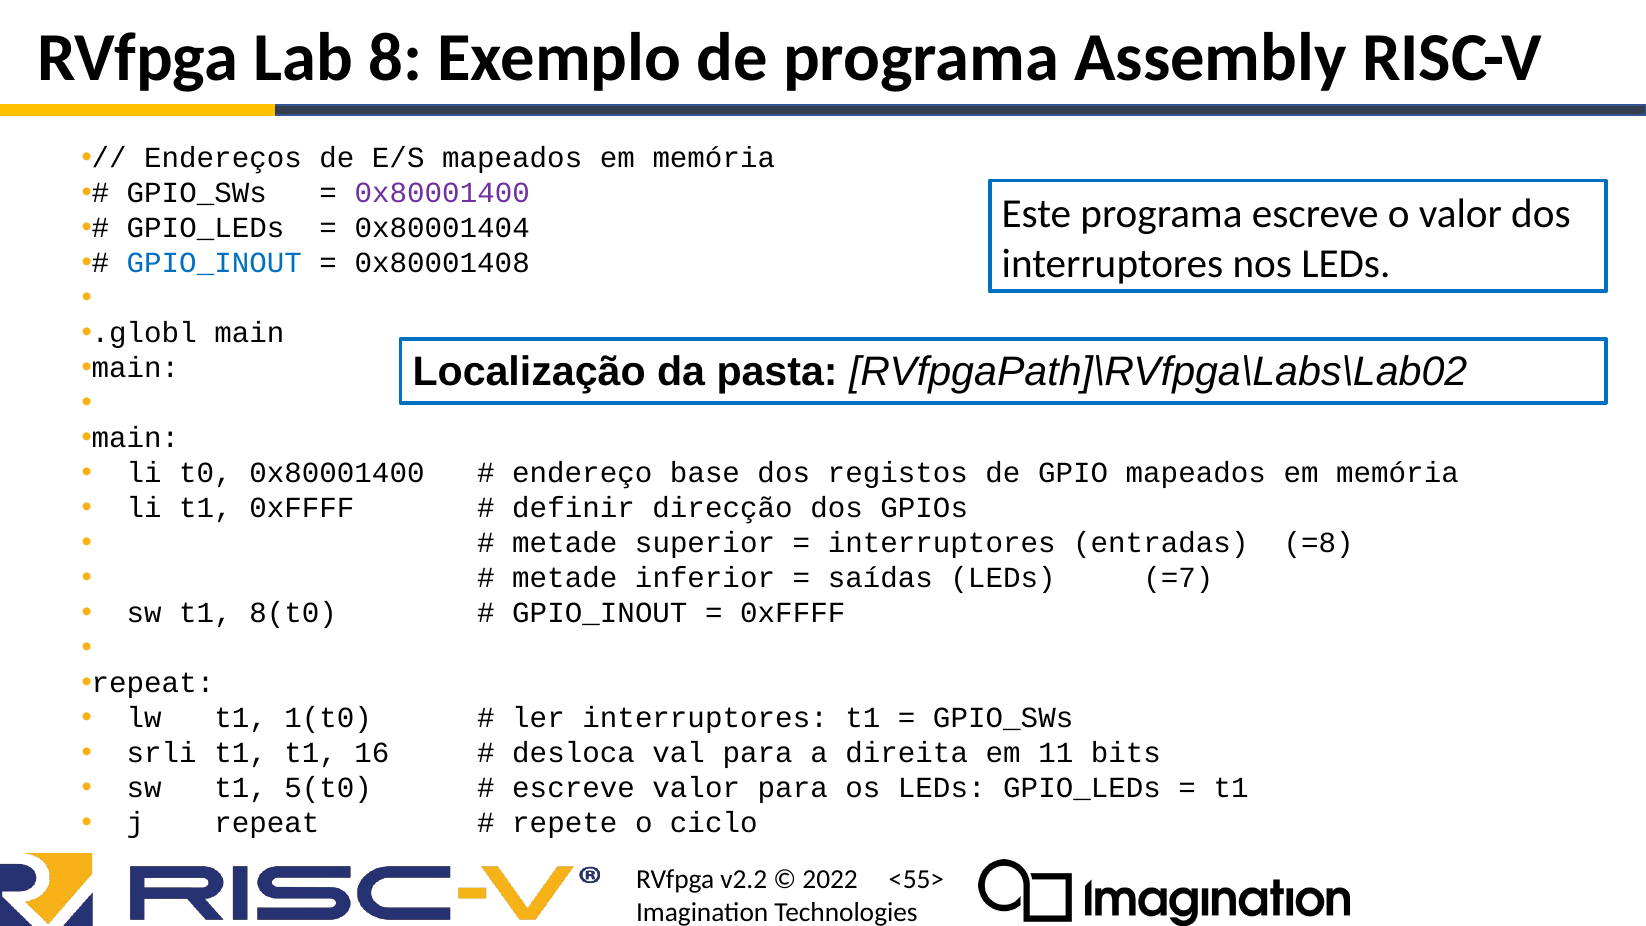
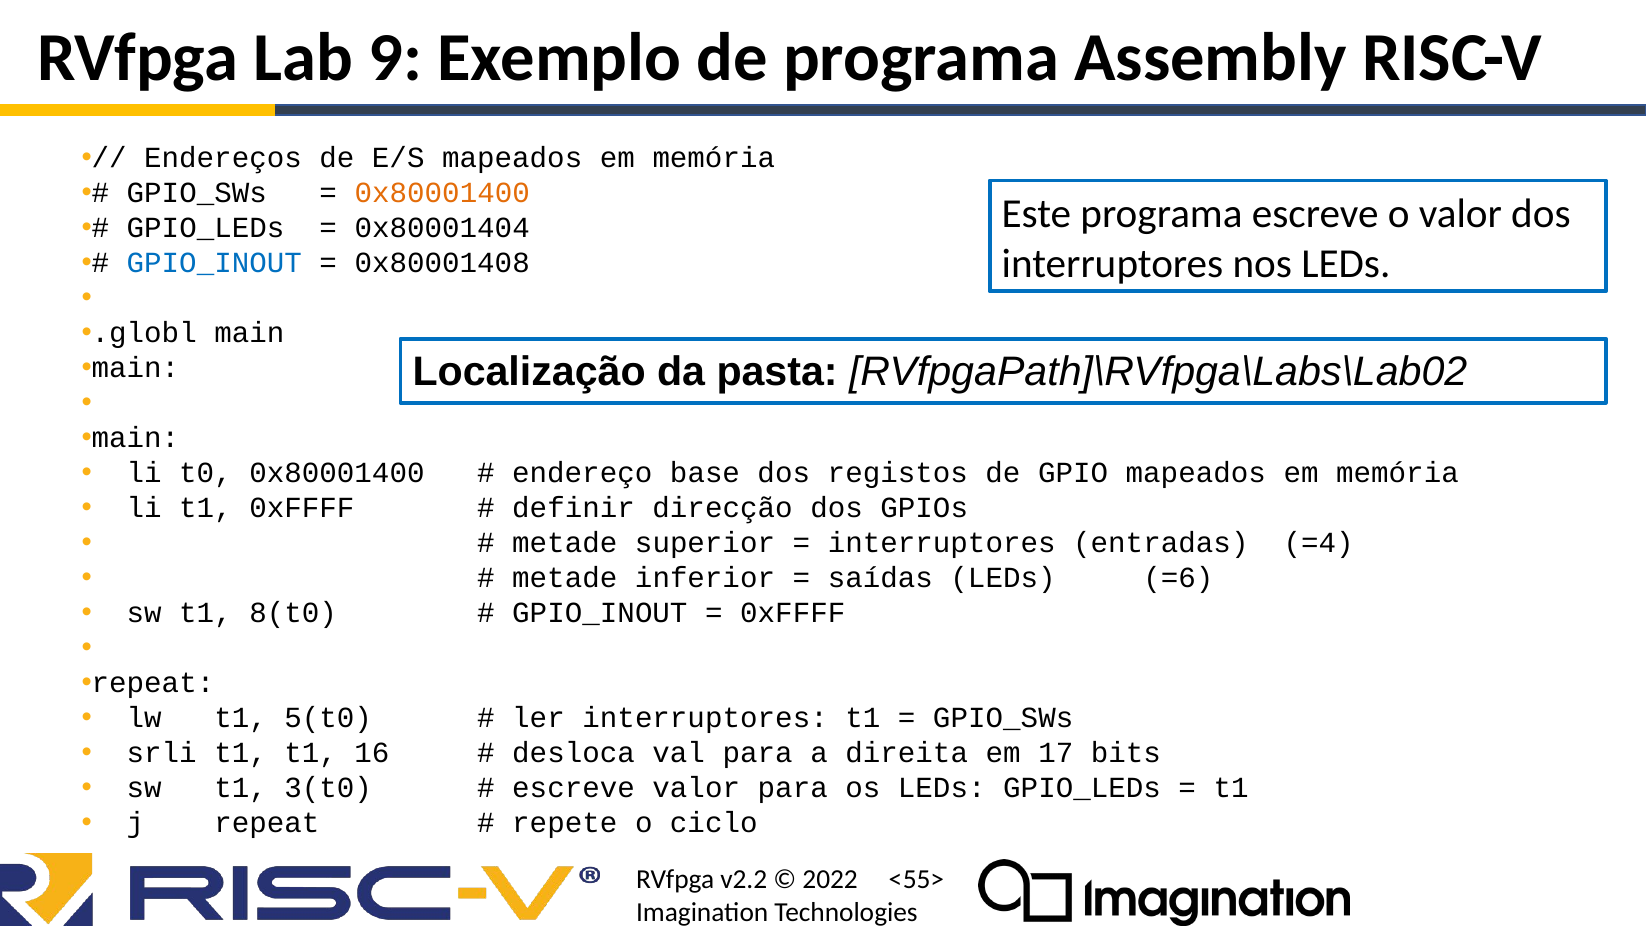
8: 8 -> 9 (395, 58)
0x80001400 colour: purple -> orange (442, 193)
=8: =8 -> =4 (1319, 543)
=7: =7 -> =6 (1178, 578)
1(t0: 1(t0 -> 5(t0 (328, 718)
11: 11 -> 17 (1056, 753)
5(t0: 5(t0 -> 3(t0 (328, 788)
